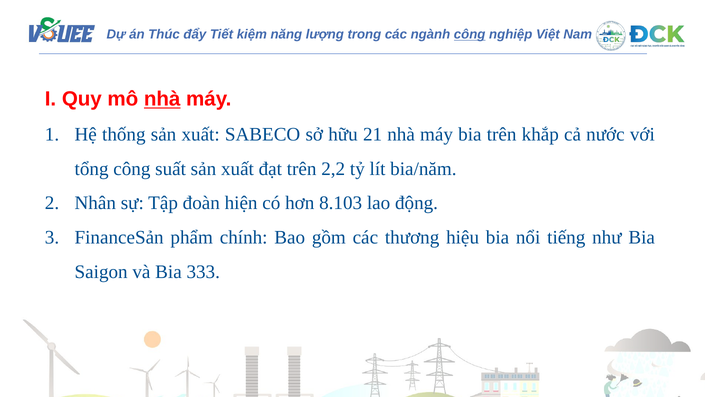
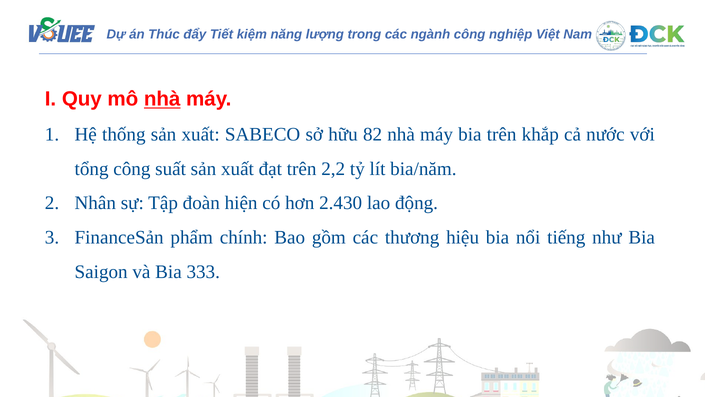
công underline: present -> none (470, 34)
21: 21 -> 82 (373, 134)
8.103: 8.103 -> 2.430 (341, 203)
